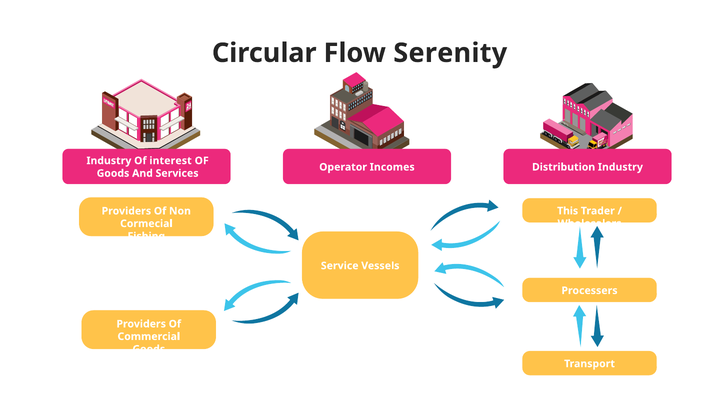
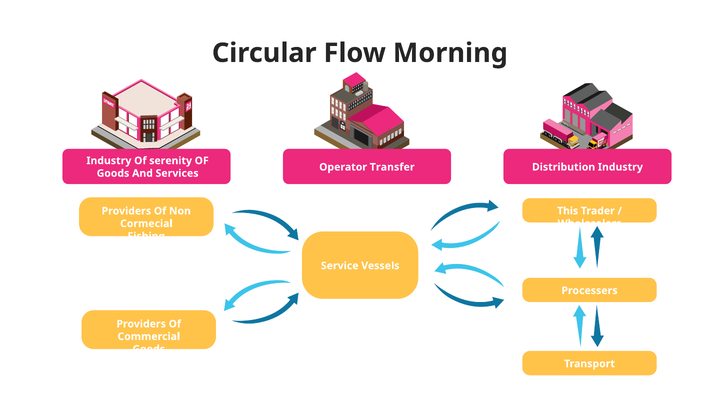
Serenity: Serenity -> Morning (450, 53)
interest: interest -> serenity (171, 161)
Incomes: Incomes -> Transfer (392, 167)
